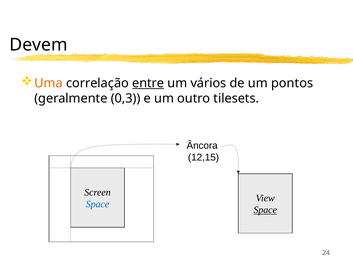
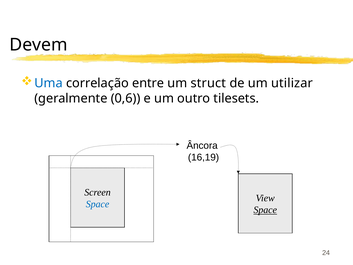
Uma colour: orange -> blue (49, 83)
entre underline: present -> none (148, 83)
vários: vários -> struct (208, 83)
pontos: pontos -> utilizar (292, 83)
0,3: 0,3 -> 0,6 (126, 98)
12,15: 12,15 -> 16,19 (204, 157)
